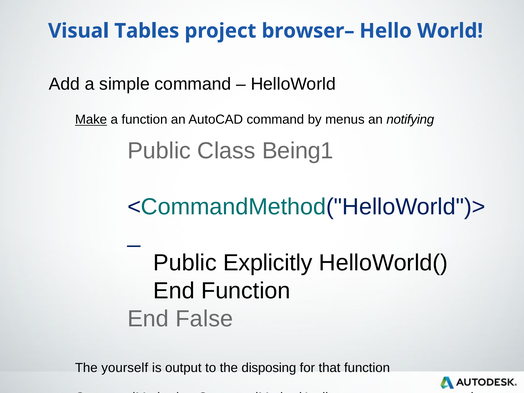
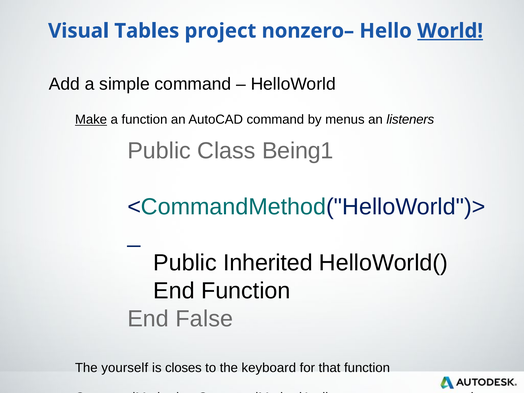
browser–: browser– -> nonzero– (308, 31)
World underline: none -> present (450, 31)
notifying: notifying -> listeners (410, 120)
Explicitly: Explicitly -> Inherited (268, 263)
output: output -> closes (183, 368)
disposing: disposing -> keyboard (269, 368)
